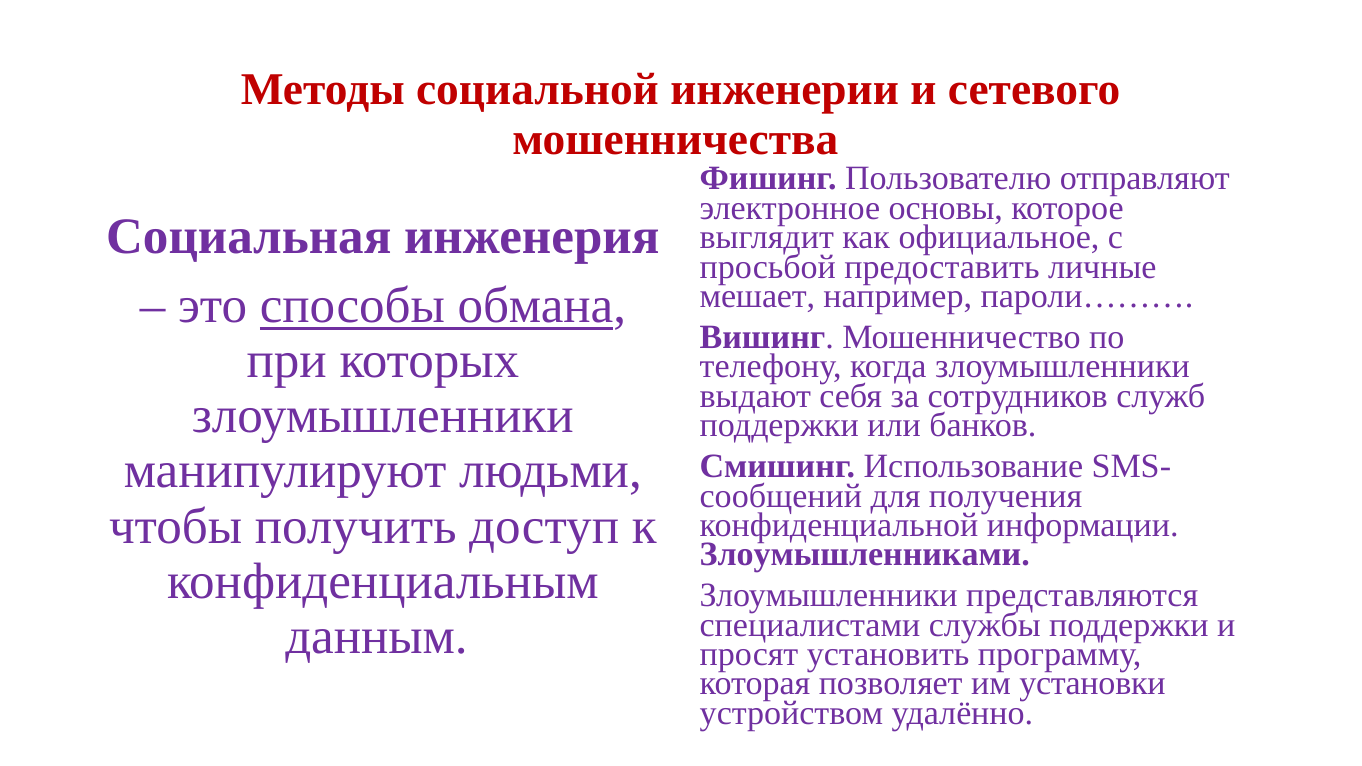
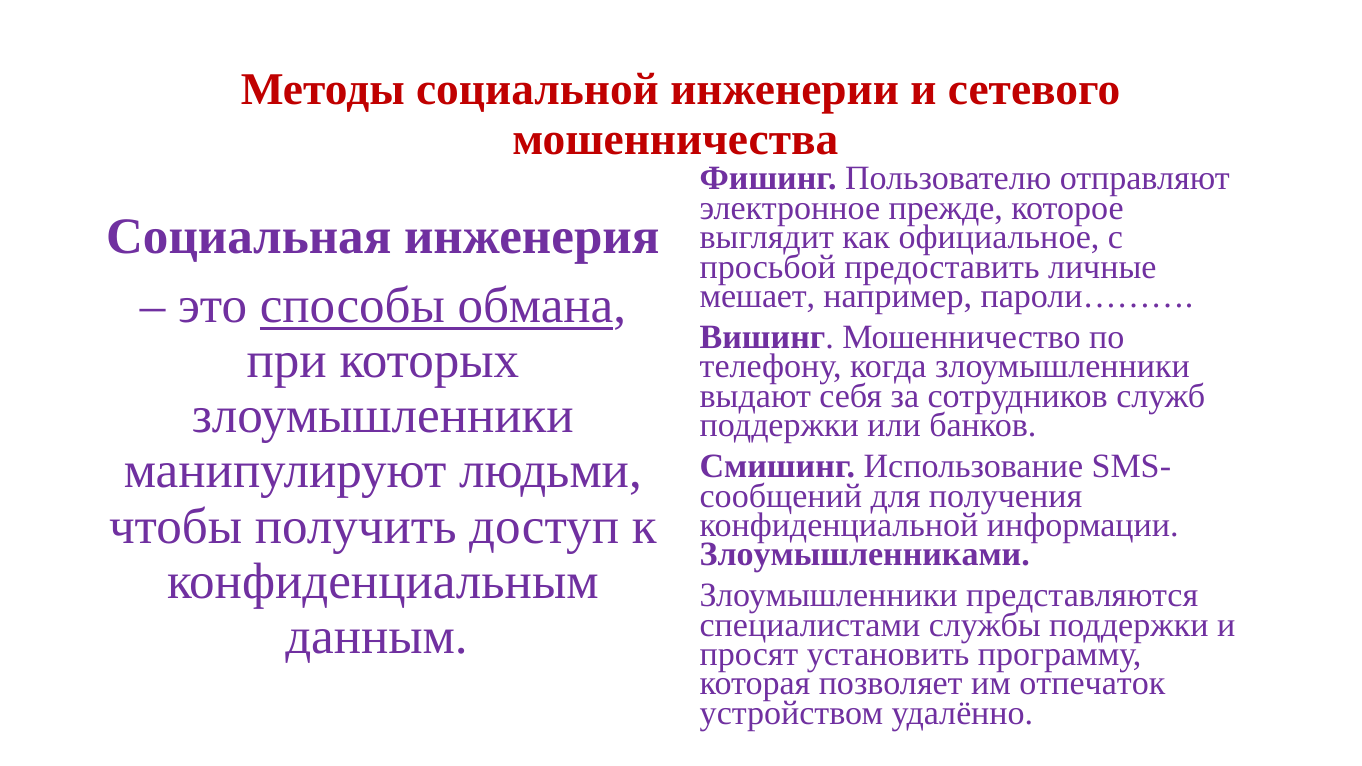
основы: основы -> прежде (946, 208)
установки: установки -> отпечаток (1092, 684)
